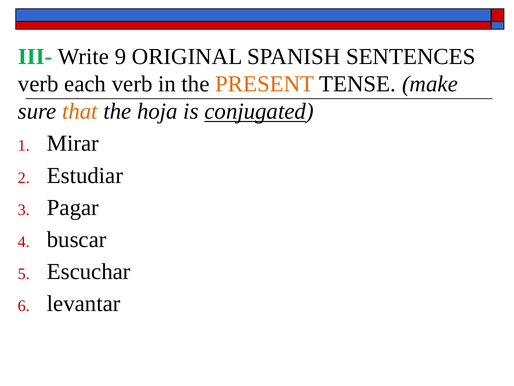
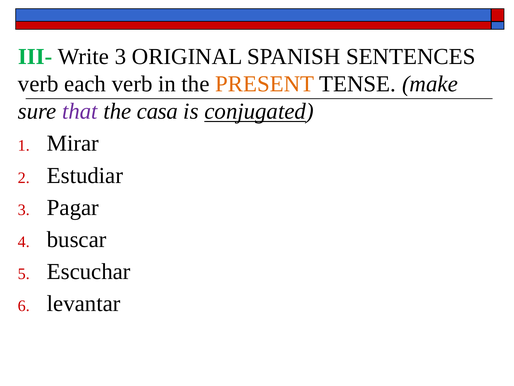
Write 9: 9 -> 3 (120, 56)
that colour: orange -> purple (80, 111)
hoja: hoja -> casa (157, 111)
